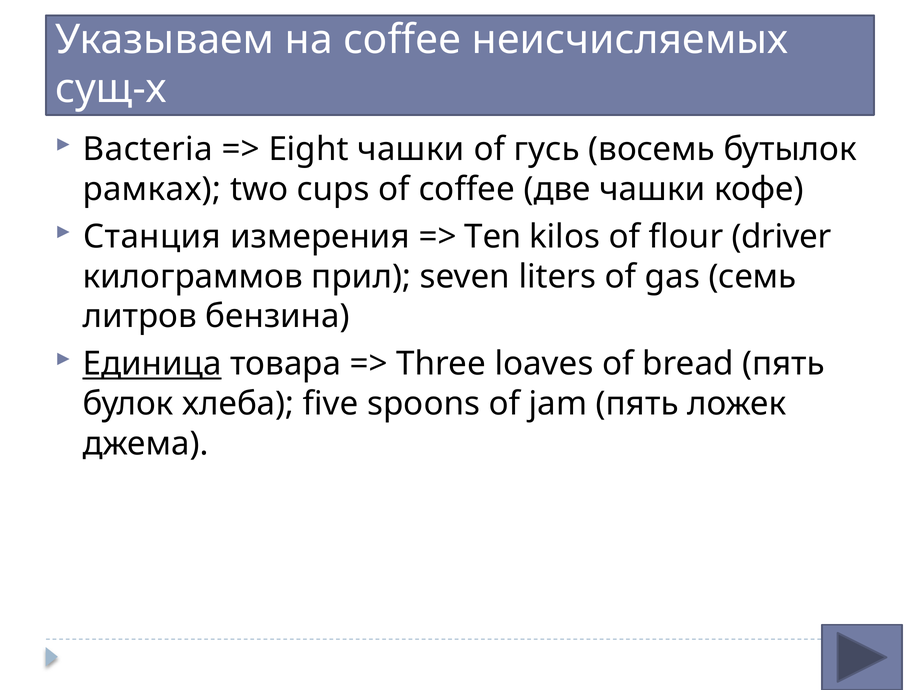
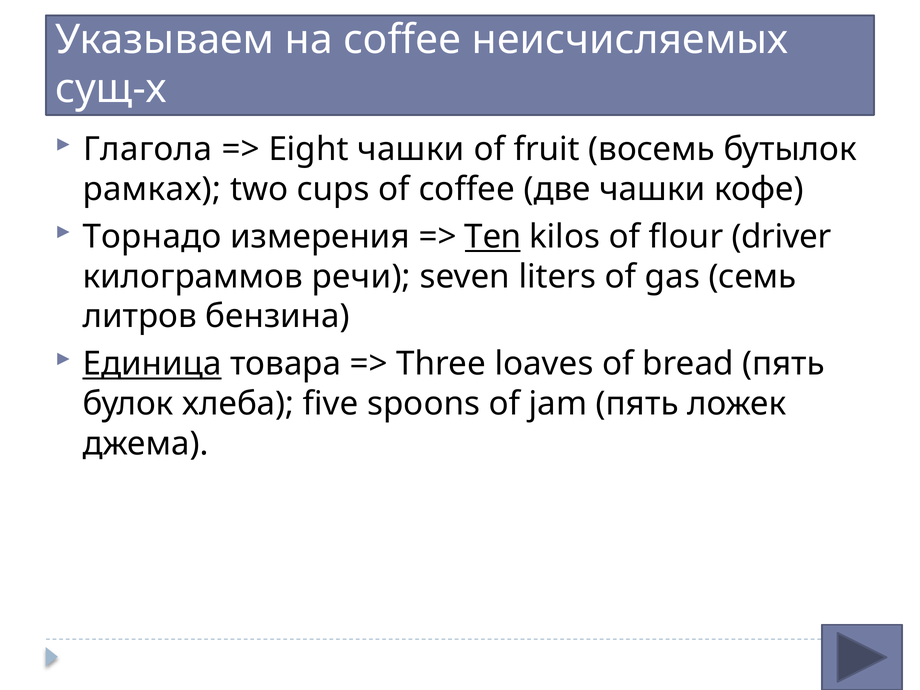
Bacteria: Bacteria -> Глагола (148, 149)
гусь: гусь -> fruit (547, 149)
Станция: Станция -> Торнадо (152, 237)
Ten underline: none -> present (493, 237)
прил: прил -> речи (361, 277)
